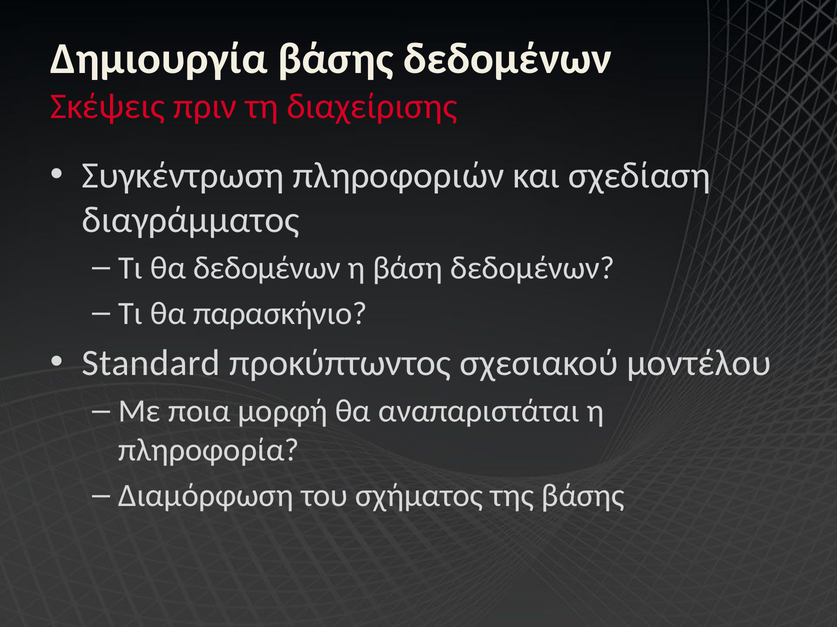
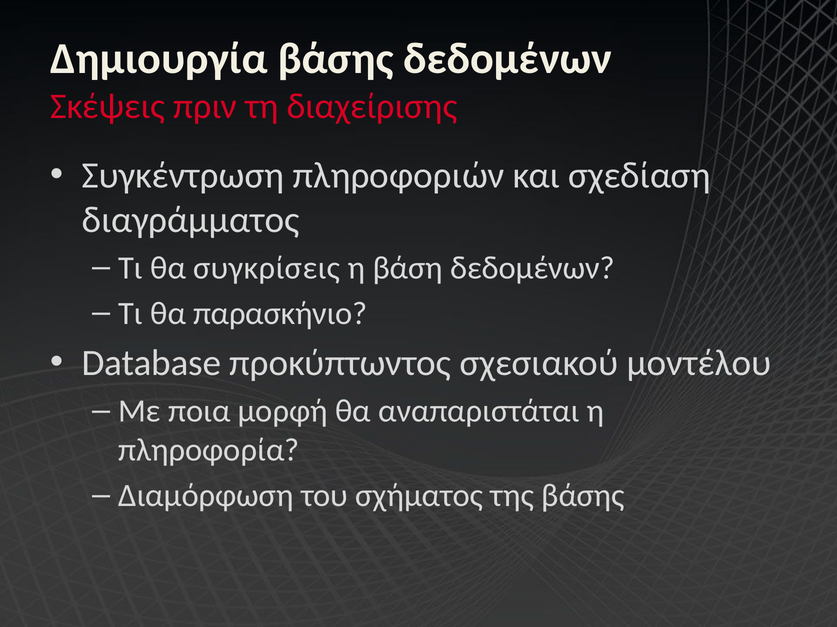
θα δεδομένων: δεδομένων -> συγκρίσεις (267, 268)
Standard: Standard -> Database (151, 364)
